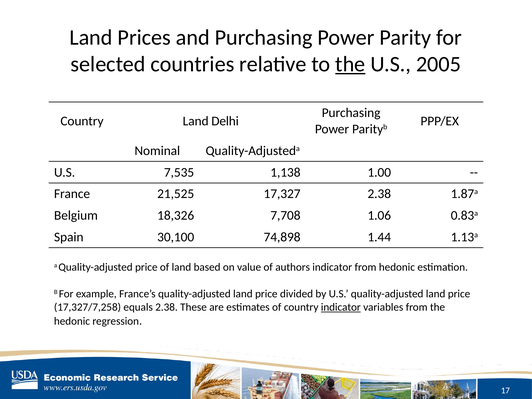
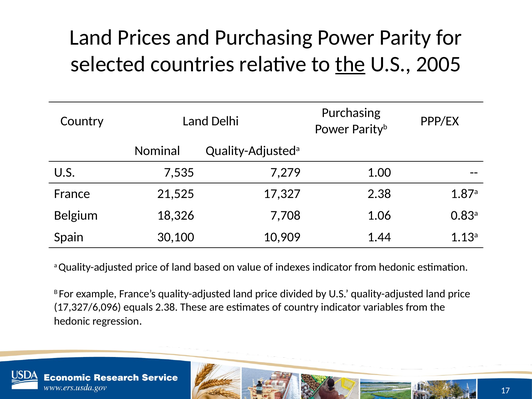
1,138: 1,138 -> 7,279 (285, 172)
74,898: 74,898 -> 10,909 (282, 237)
authors: authors -> indexes (293, 267)
17,327/7,258: 17,327/7,258 -> 17,327/6,096 (87, 307)
indicator underline: present -> none (341, 307)
